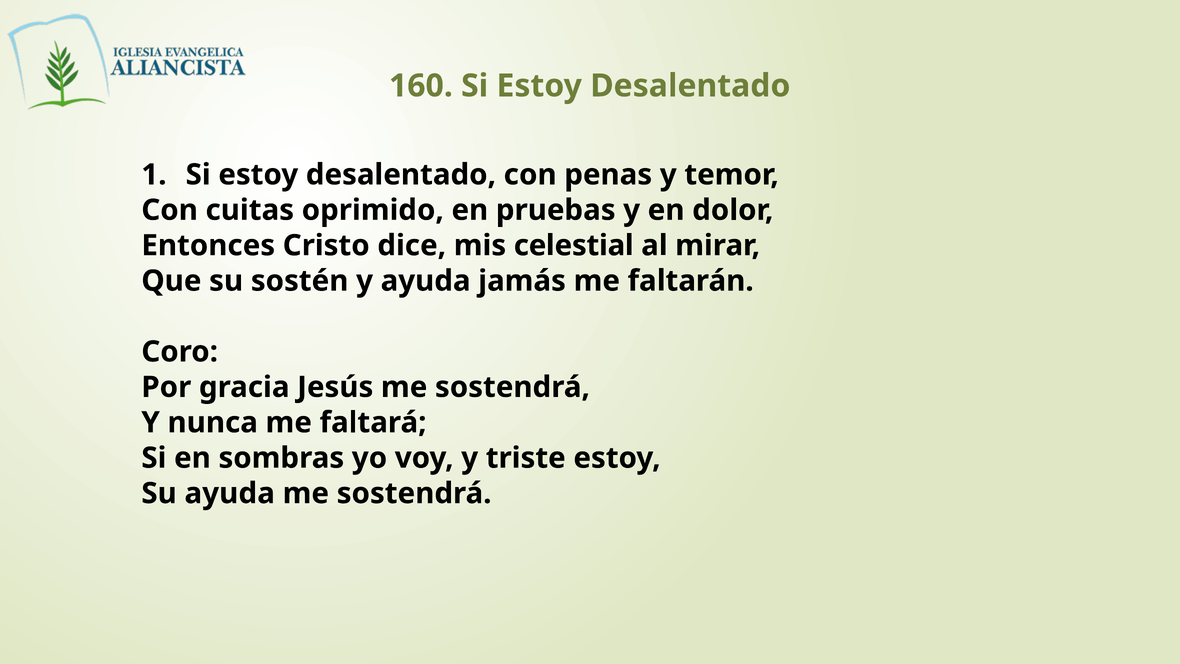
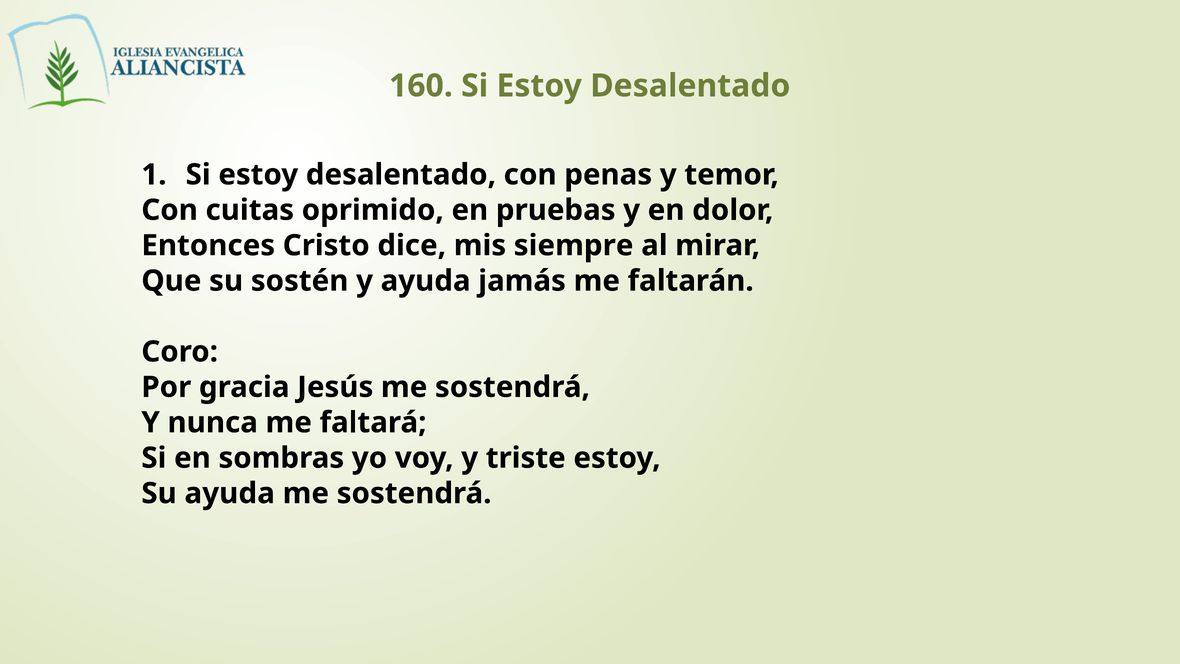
celestial: celestial -> siempre (574, 245)
